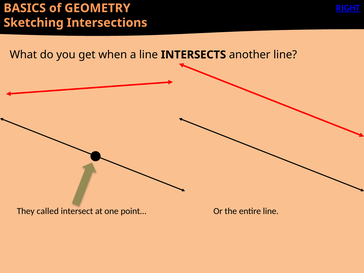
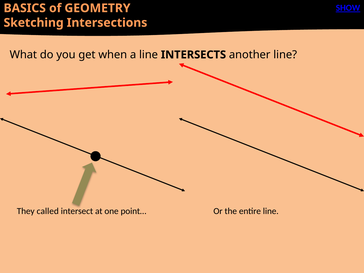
RIGHT: RIGHT -> SHOW (348, 8)
